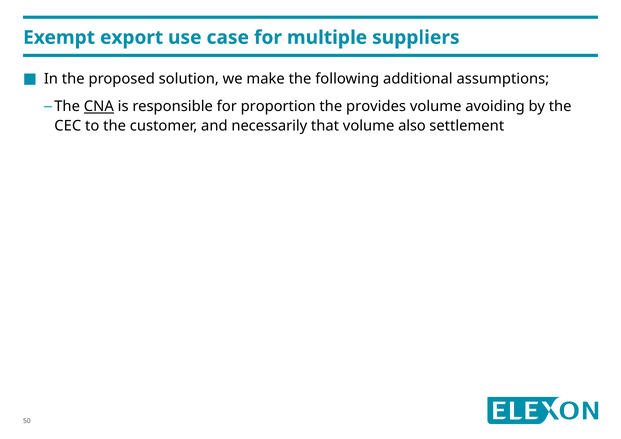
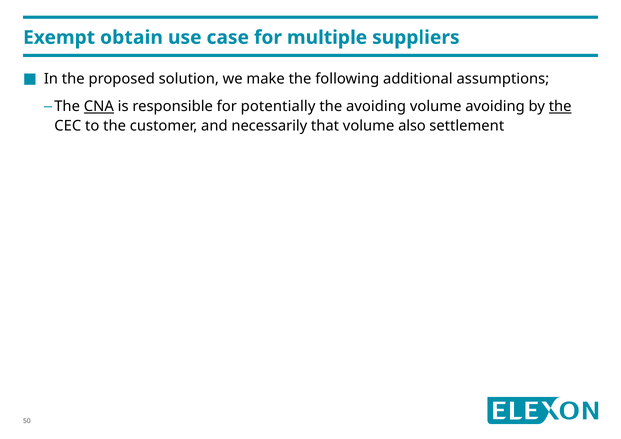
export: export -> obtain (131, 38)
proportion: proportion -> potentially (278, 107)
the provides: provides -> avoiding (376, 107)
the underline: none -> present (560, 107)
